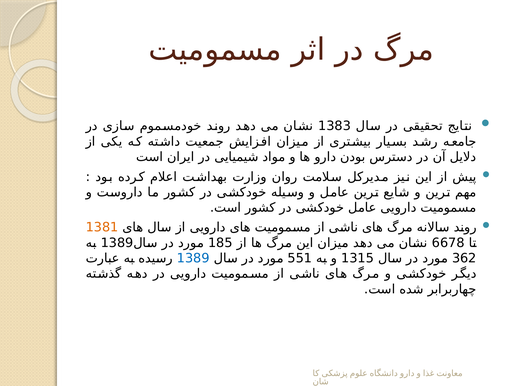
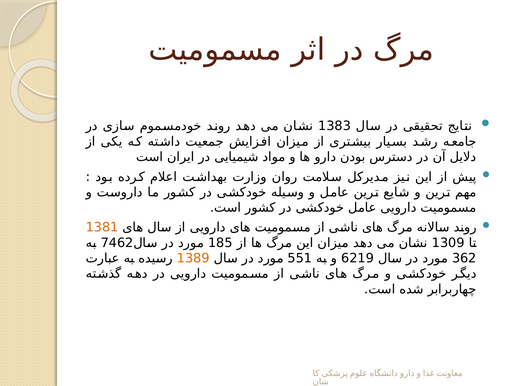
1389: 1389 -> 7462 (117, 243)
6678: 6678 -> 1309 (448, 243)
1389 colour: blue -> orange (193, 258)
1315: 1315 -> 6219 (358, 258)
